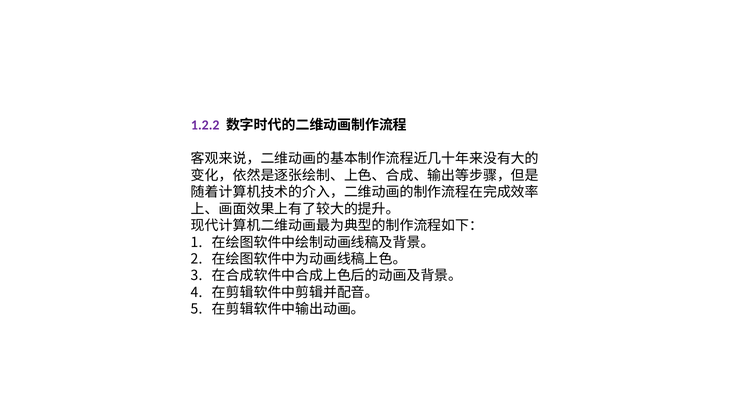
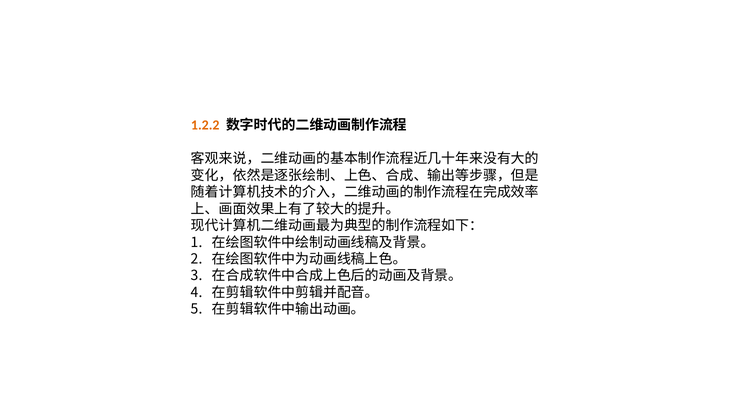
1.2.2 colour: purple -> orange (205, 125)
